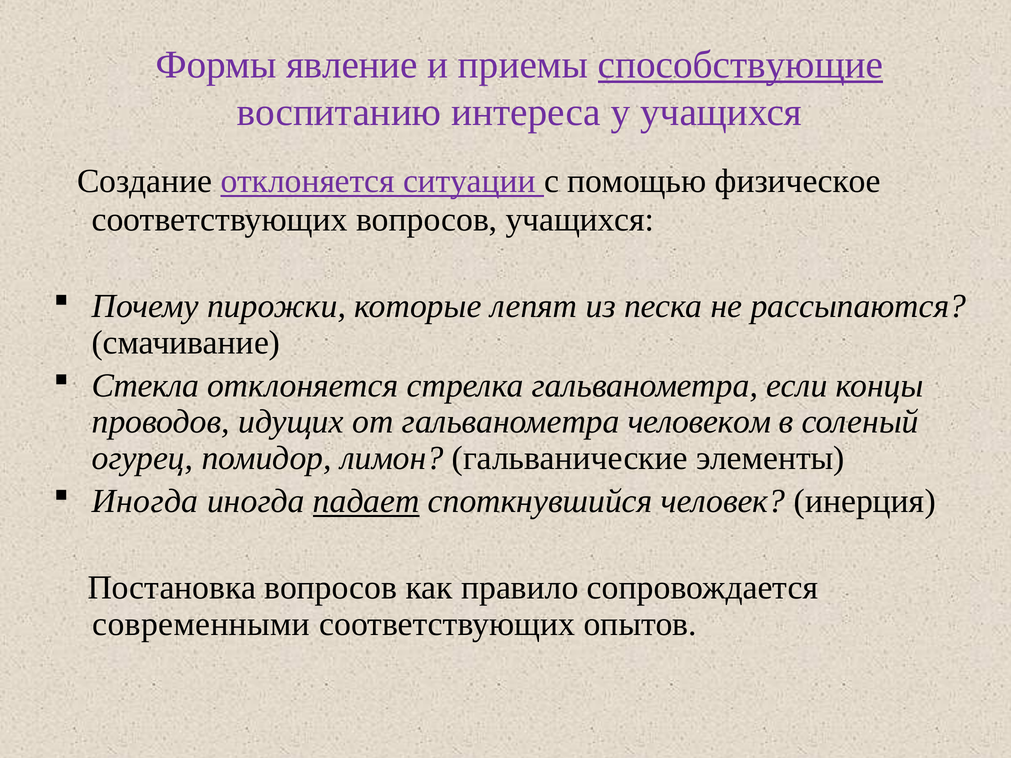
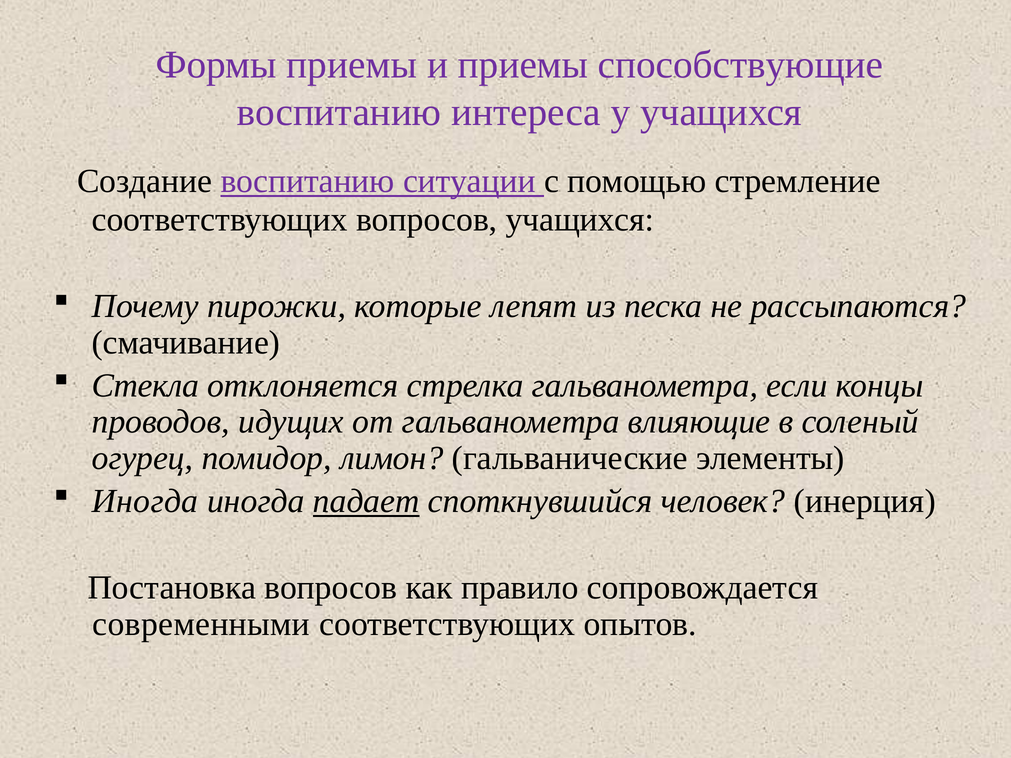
Формы явление: явление -> приемы (352, 65)
способствующие underline: present -> none (741, 65)
Создание отклоняется: отклоняется -> воспитанию (308, 181)
физическое: физическое -> стремление (798, 181)
человеком: человеком -> влияющие (699, 422)
